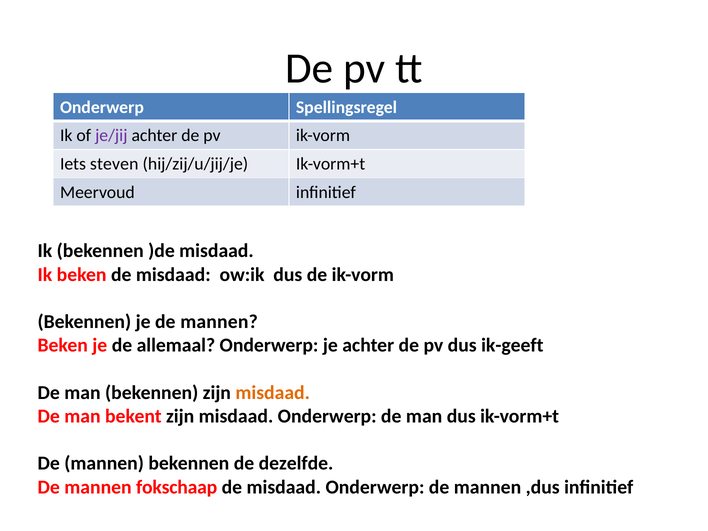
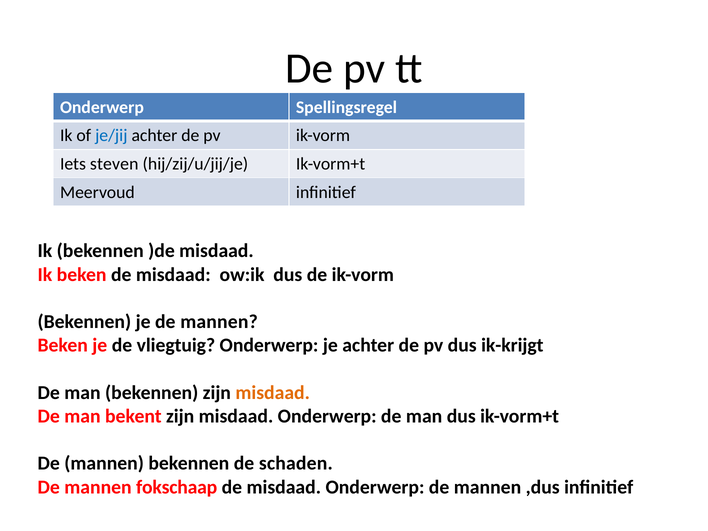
je/jij colour: purple -> blue (111, 136)
allemaal: allemaal -> vliegtuig (176, 345)
ik-geeft: ik-geeft -> ik-krijgt (512, 345)
dezelfde: dezelfde -> schaden (296, 463)
